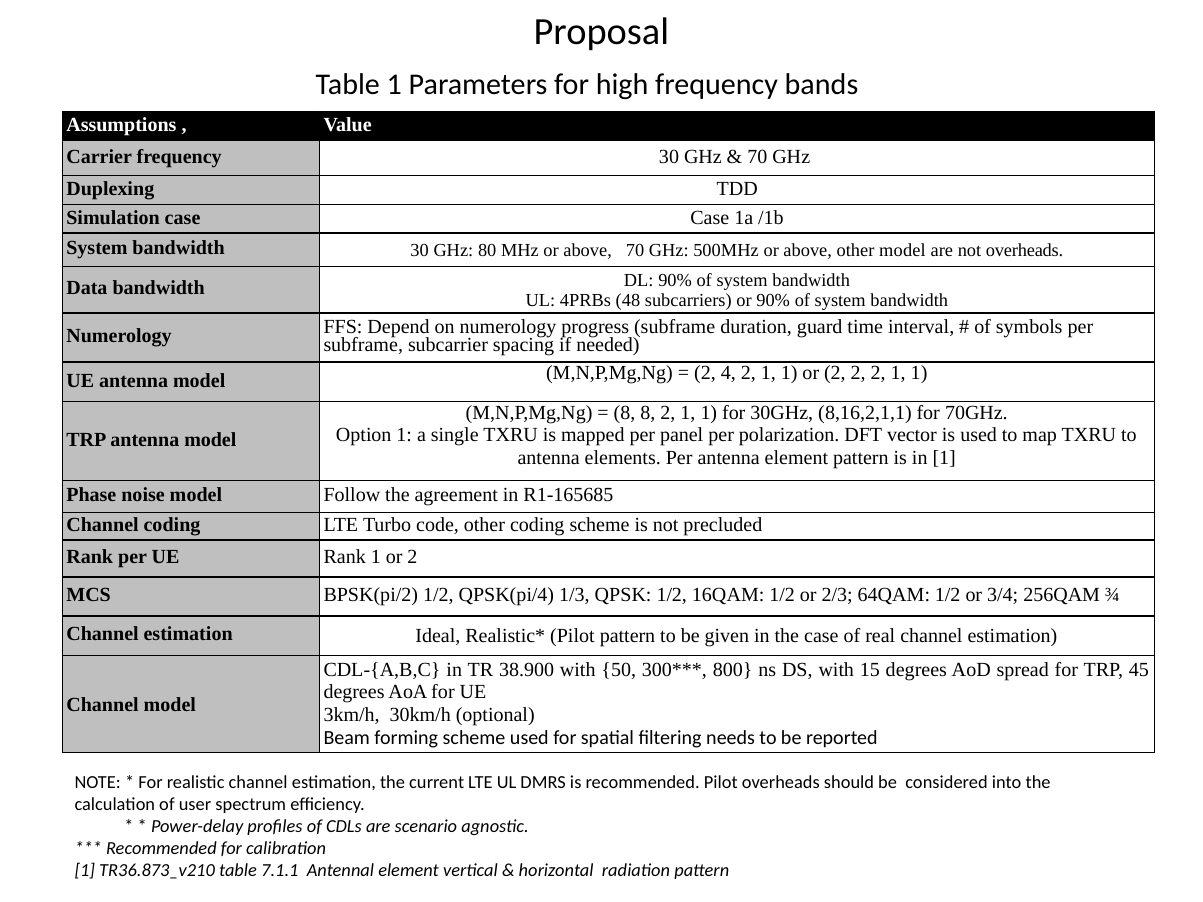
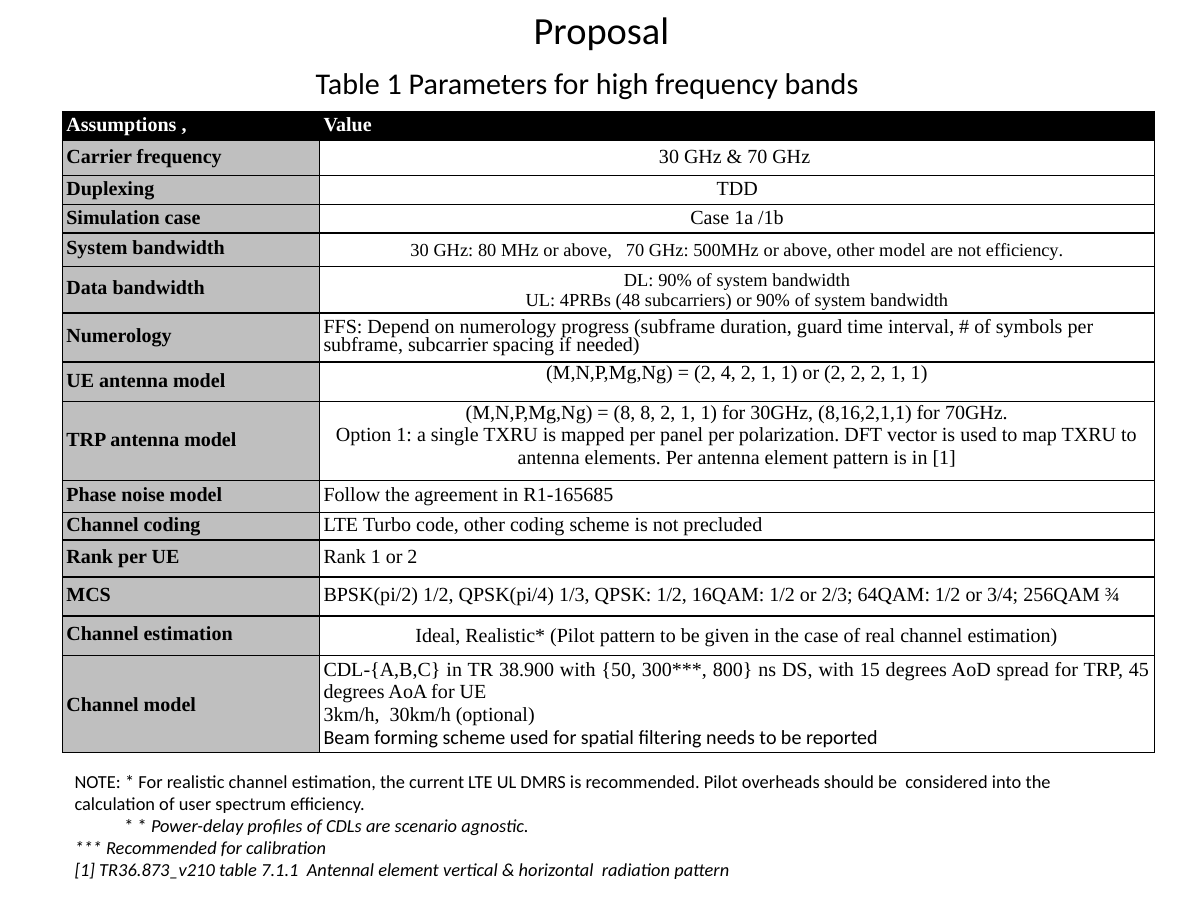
not overheads: overheads -> efficiency (1025, 250)
